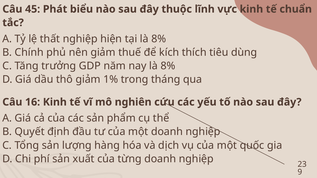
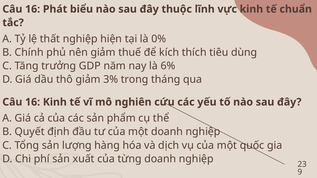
45: 45 -> 16 (33, 9)
tại là 8%: 8% -> 0% (159, 39)
nay là 8%: 8% -> 6% (168, 66)
1%: 1% -> 3% (111, 80)
